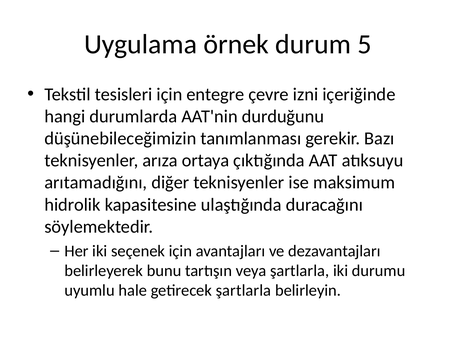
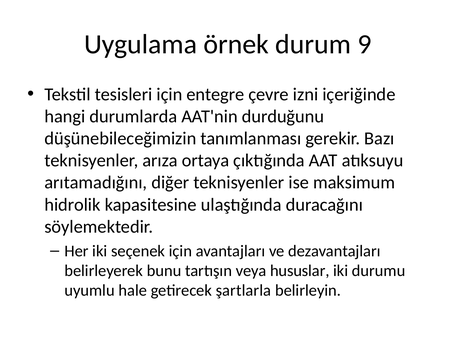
5: 5 -> 9 (364, 44)
veya şartlarla: şartlarla -> hususlar (300, 271)
